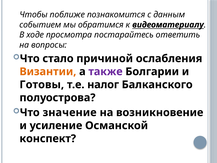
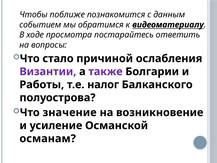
Византии colour: orange -> purple (48, 71)
Готовы: Готовы -> Работы (42, 85)
конспект: конспект -> османам (48, 138)
